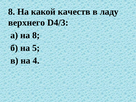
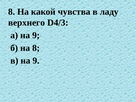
качеств: качеств -> чувства (74, 12)
а на 8: 8 -> 9 (36, 35)
на 5: 5 -> 8 (36, 48)
в на 4: 4 -> 9 (36, 61)
